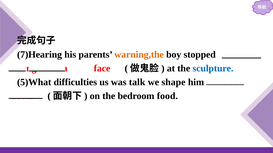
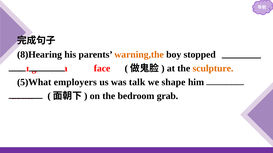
7)Hearing: 7)Hearing -> 8)Hearing (40, 55)
sculpture colour: blue -> orange (213, 68)
difficulties: difficulties -> employers (75, 82)
food: food -> grab (167, 96)
